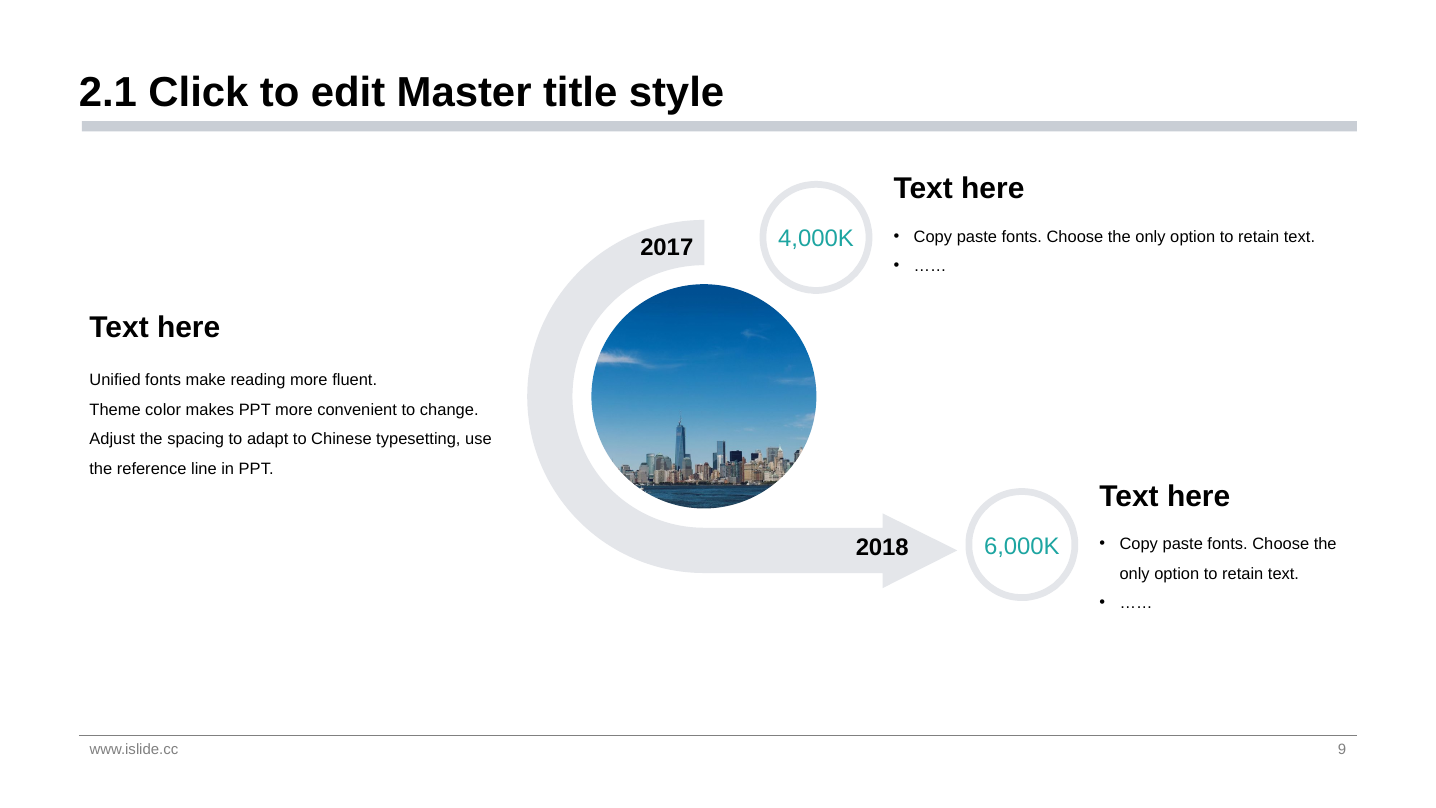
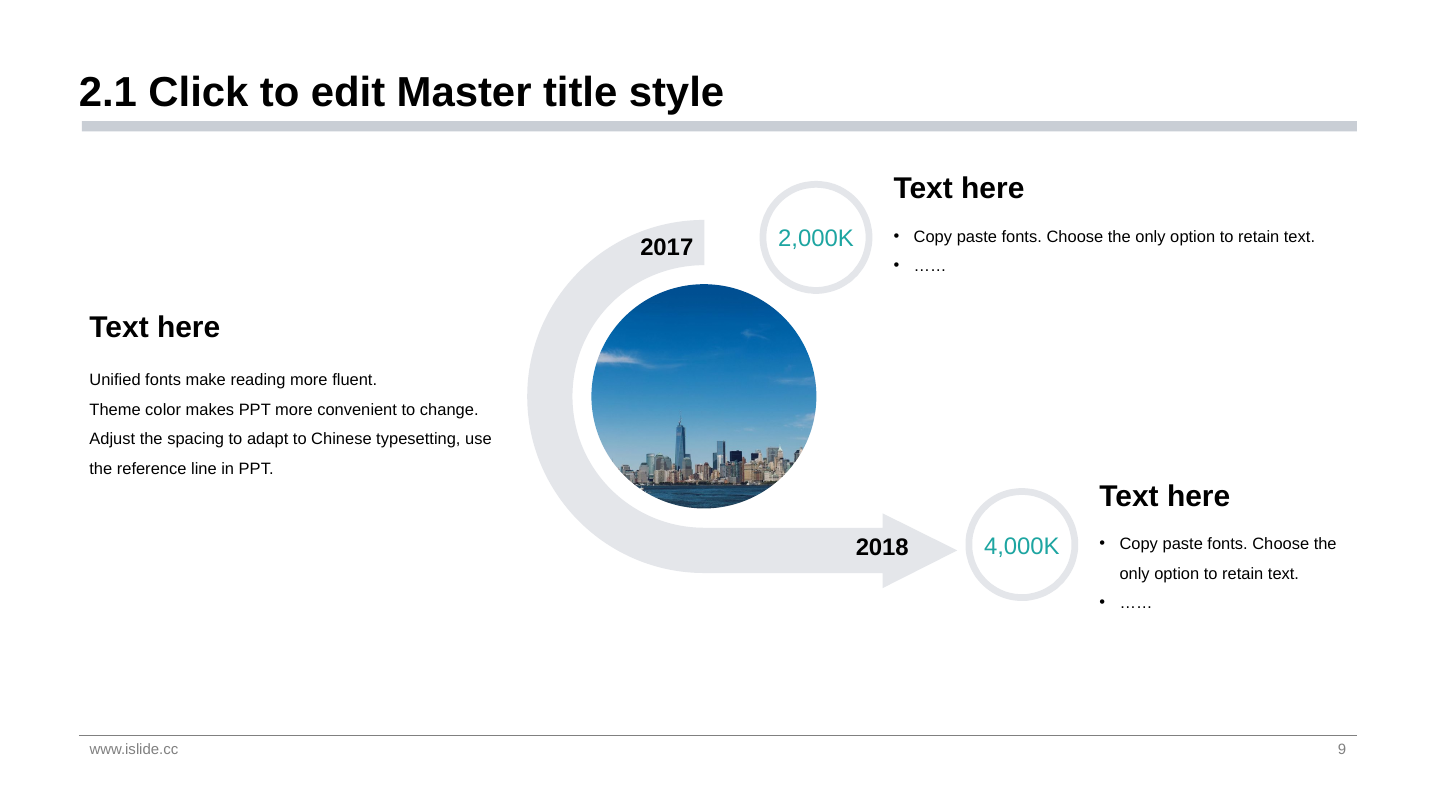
4,000K: 4,000K -> 2,000K (816, 239)
6,000K: 6,000K -> 4,000K (1022, 546)
